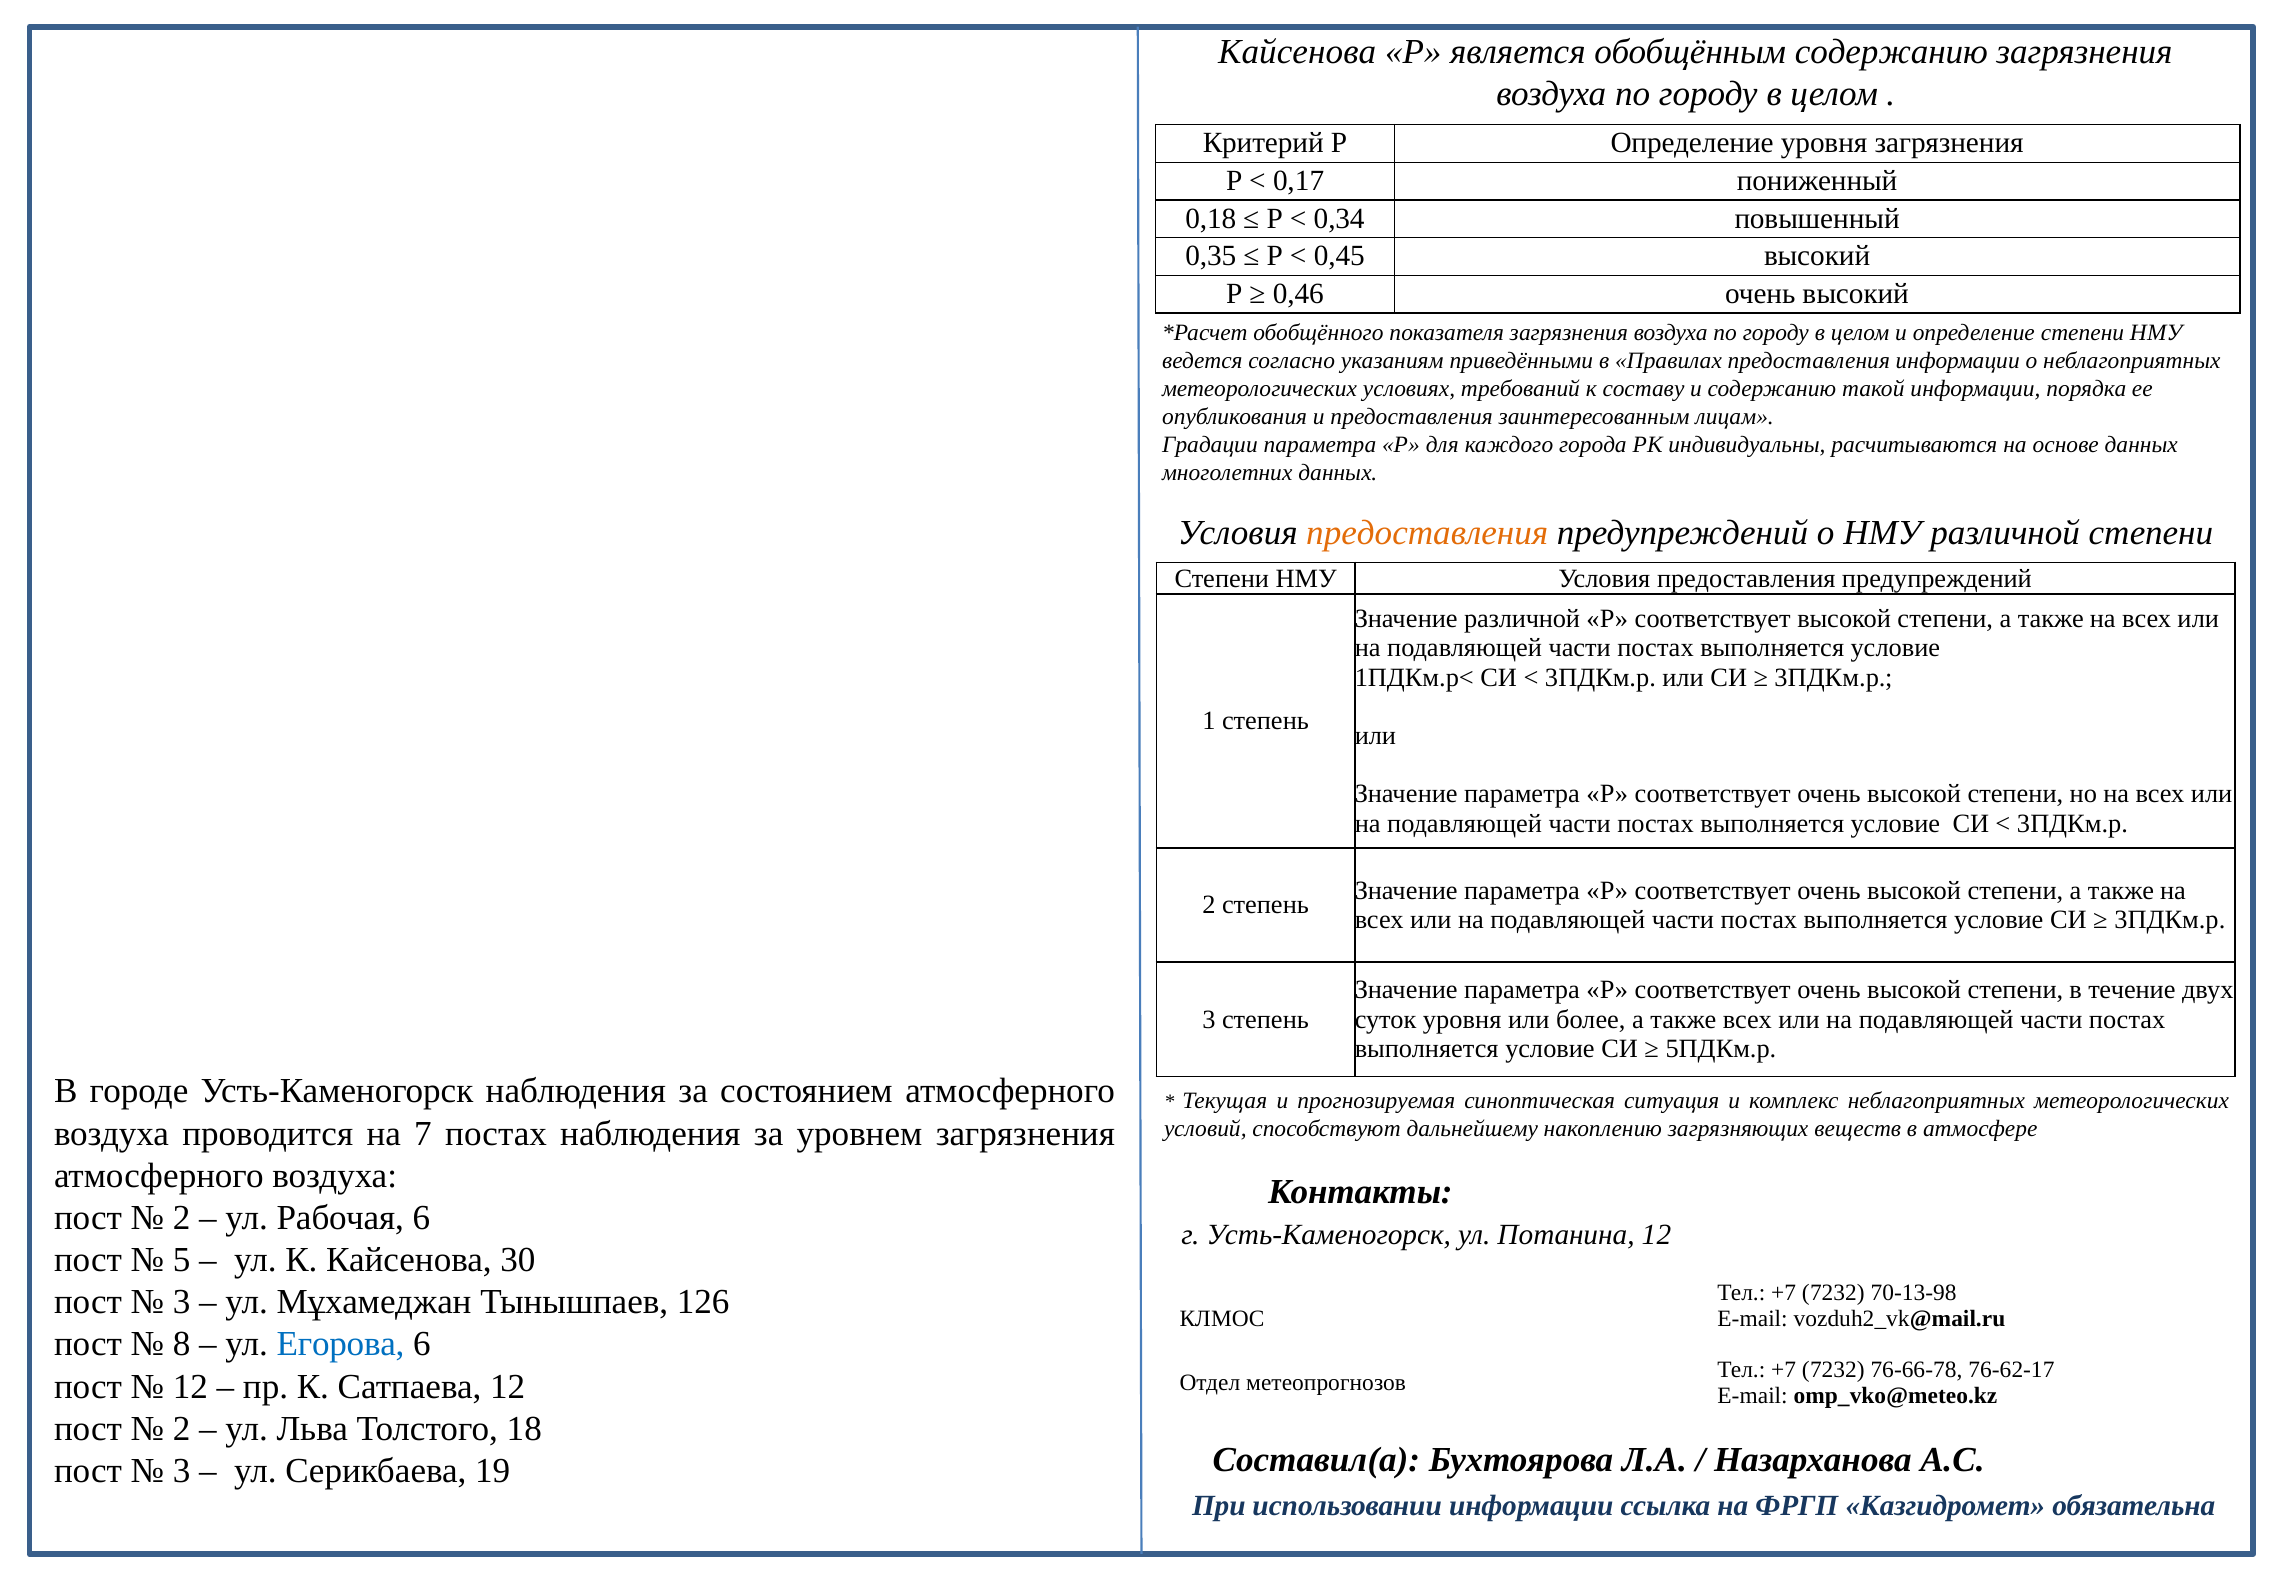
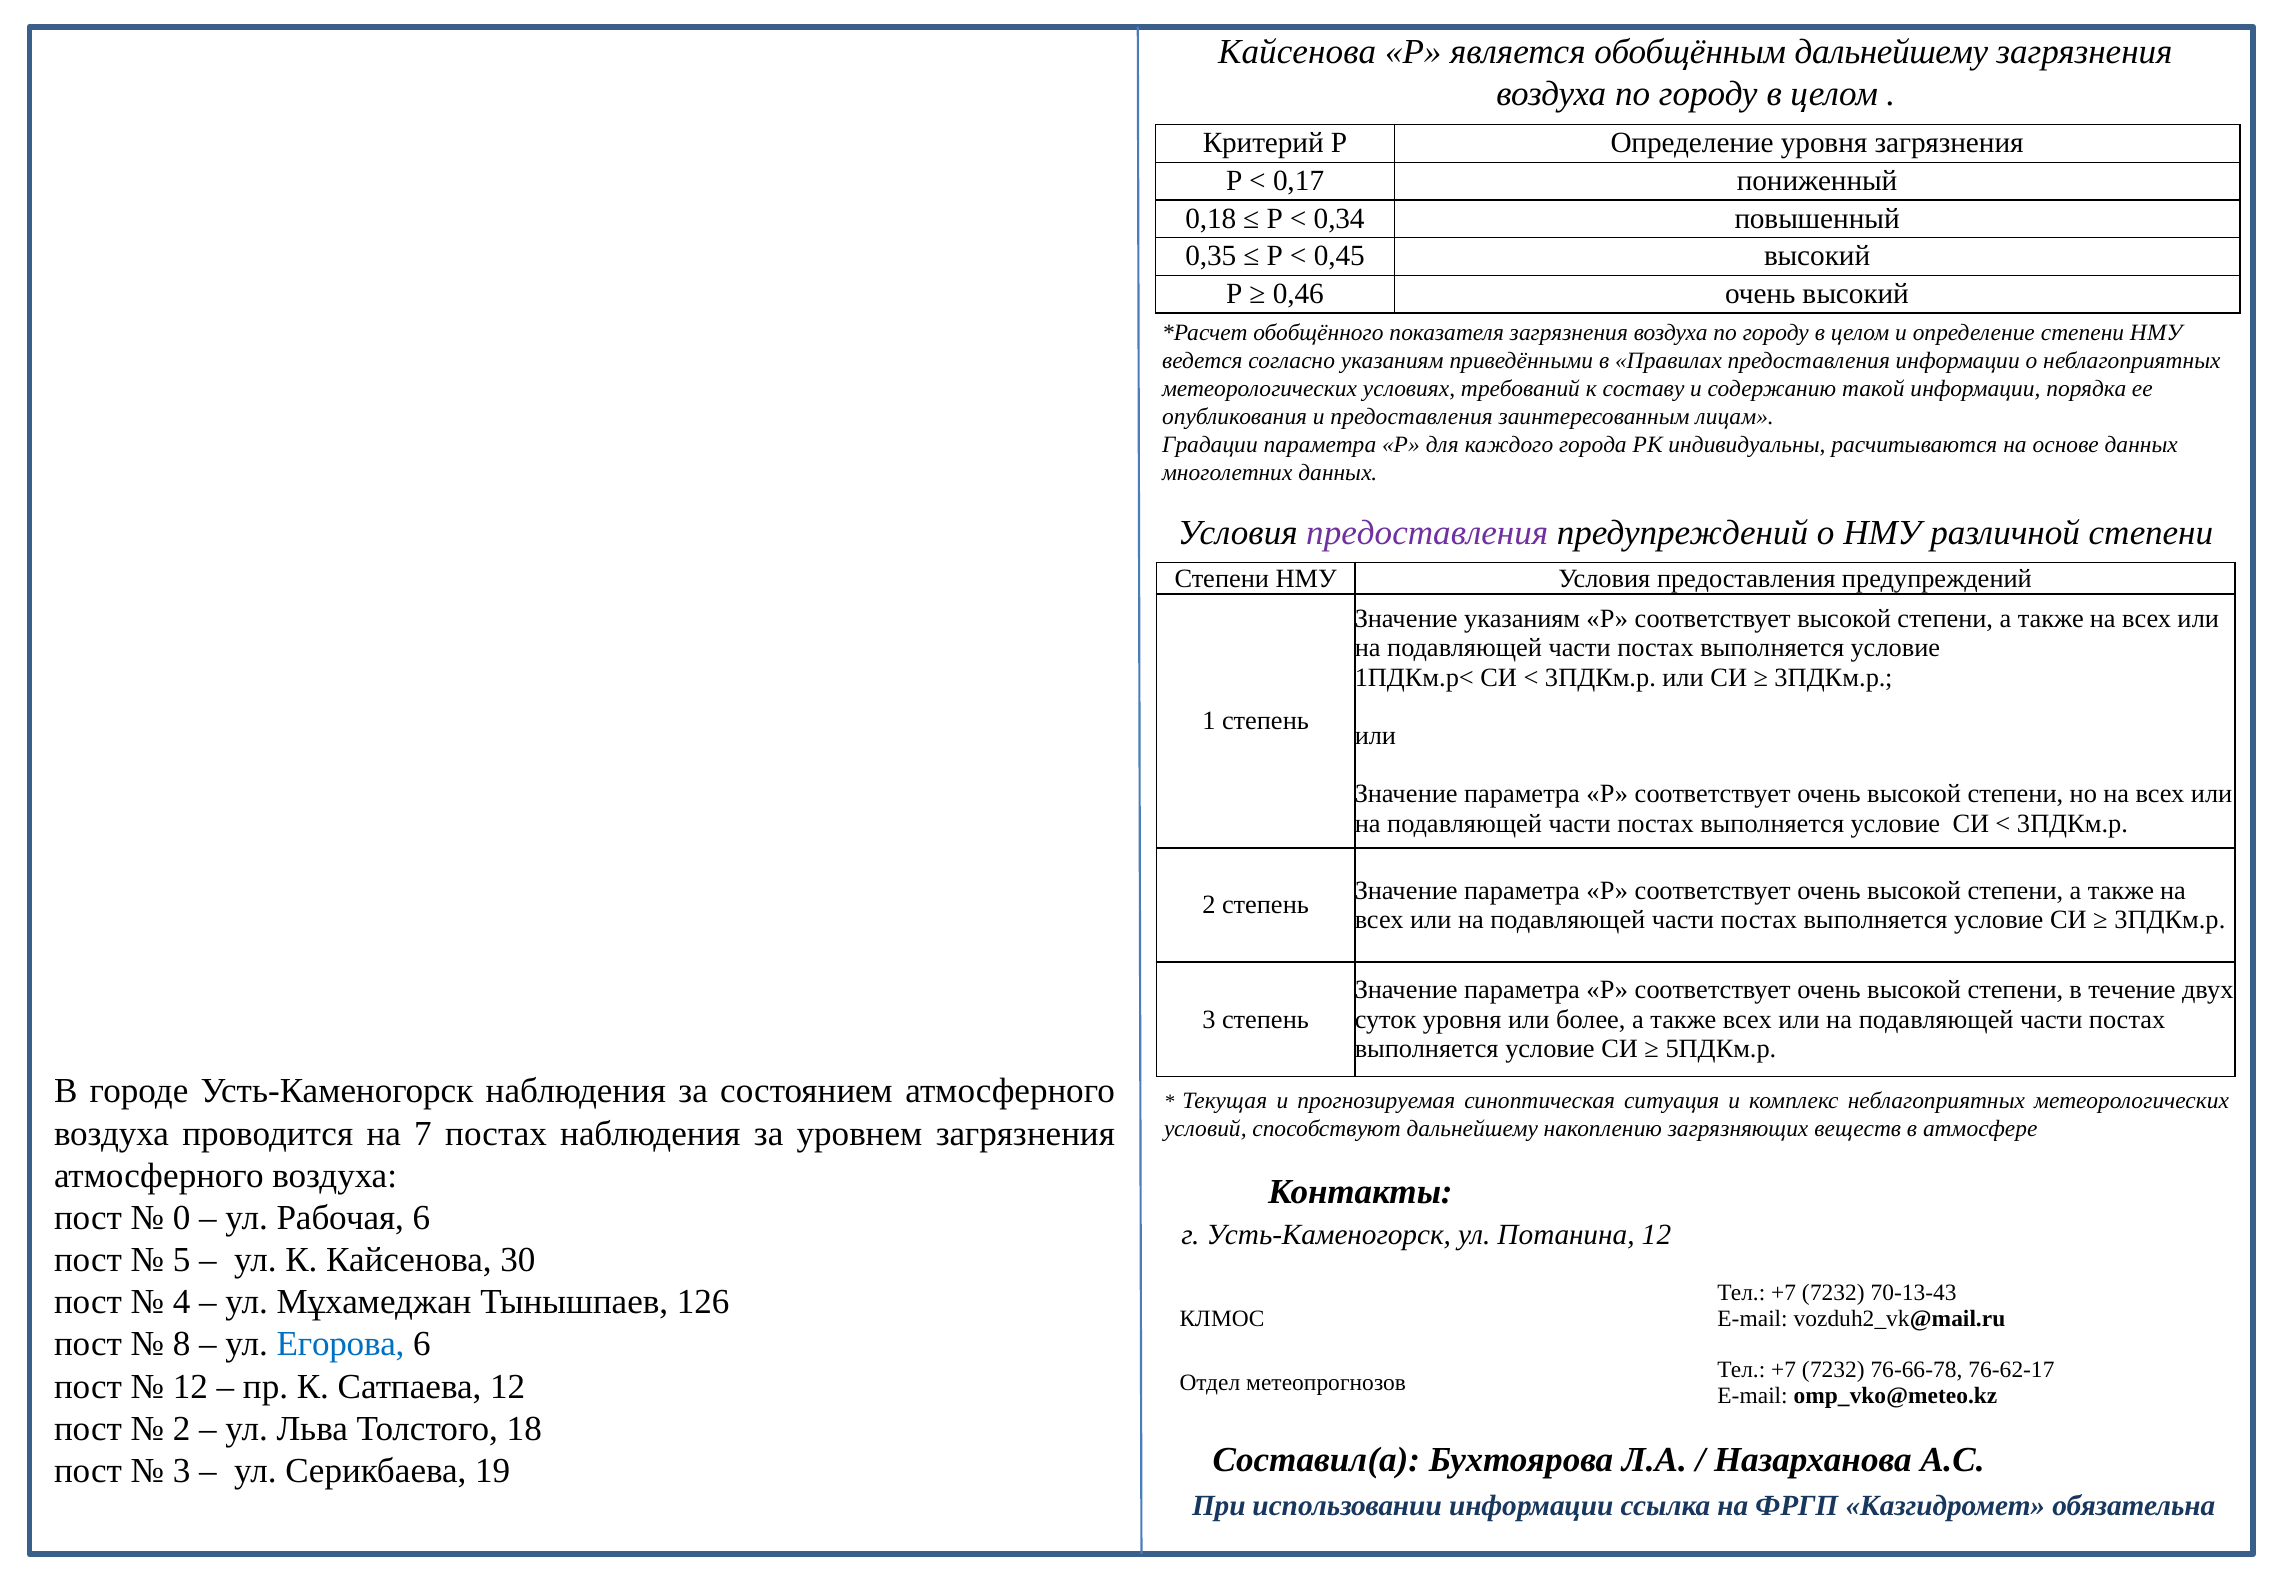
обобщённым содержанию: содержанию -> дальнейшему (1891, 52)
предоставления colour: orange -> purple (1427, 533)
Значение различной: различной -> указаниям (1522, 619)
2: 2 -> 0 (182, 1217)
70-13-98: 70-13-98 -> 70-13-43 (1914, 1292)
3: 3 -> 4 (182, 1302)
